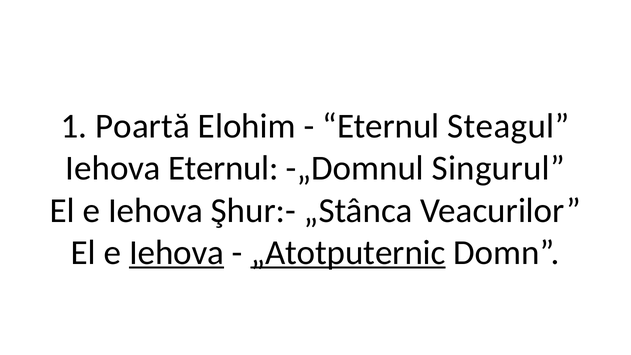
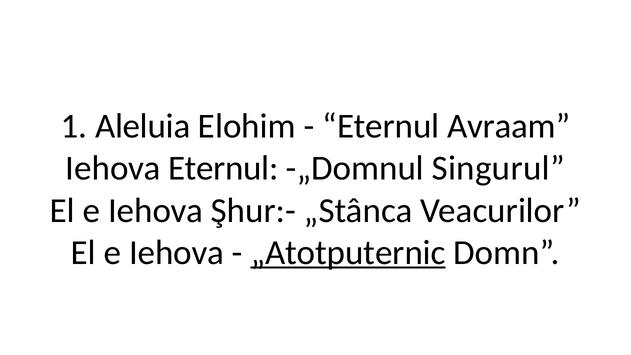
Poartă: Poartă -> Aleluia (143, 126)
Steagul: Steagul -> Avraam (509, 126)
Iehova underline: present -> none (177, 252)
